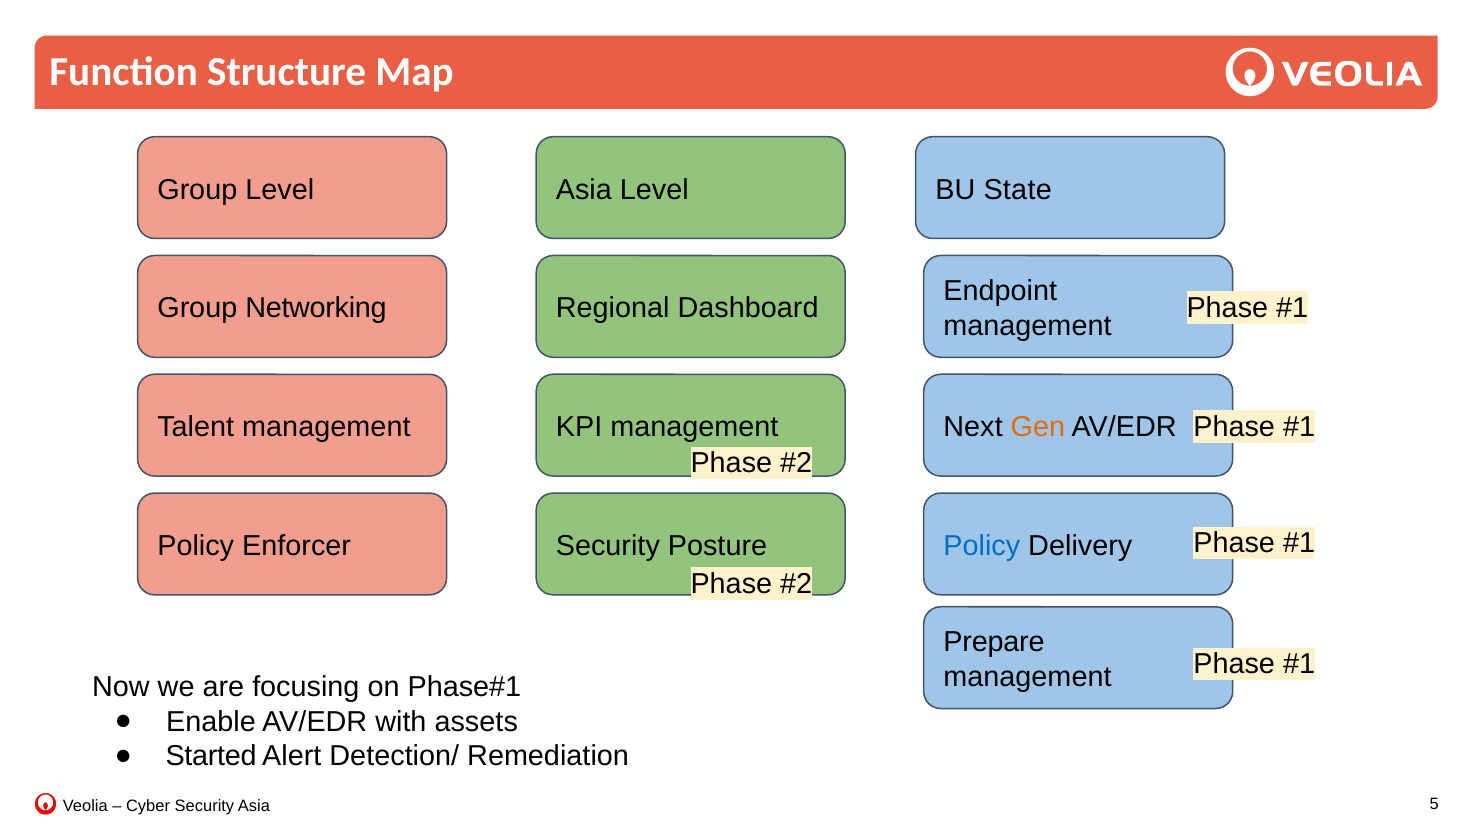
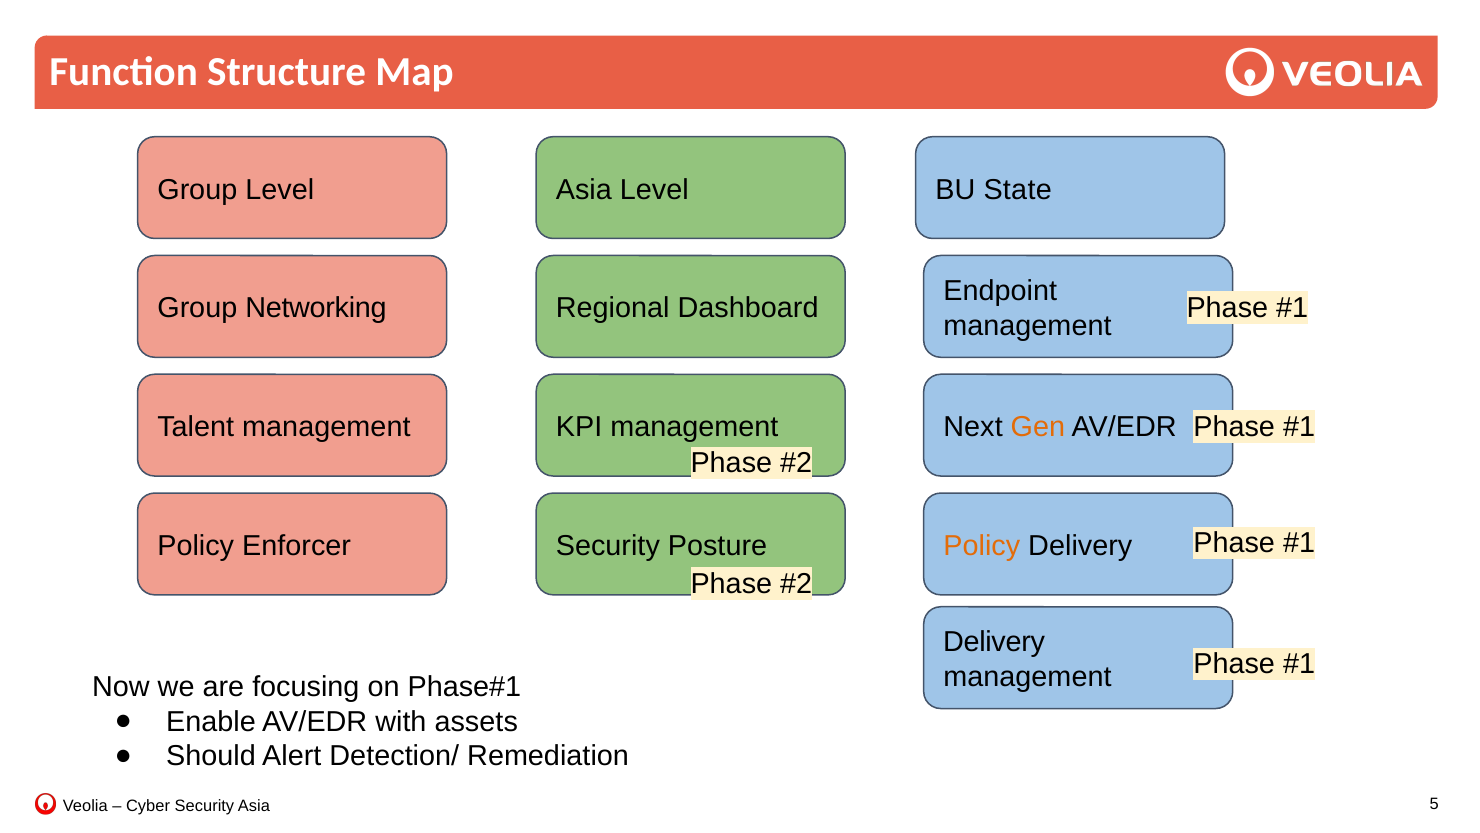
Policy colour: blue -> orange (982, 546)
Prepare: Prepare -> Delivery (994, 642)
Started: Started -> Should (211, 756)
